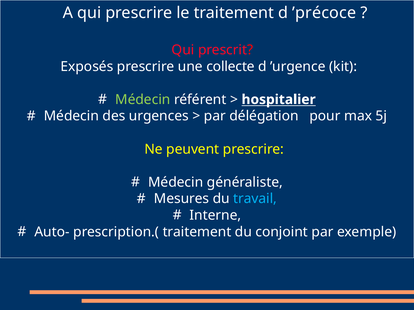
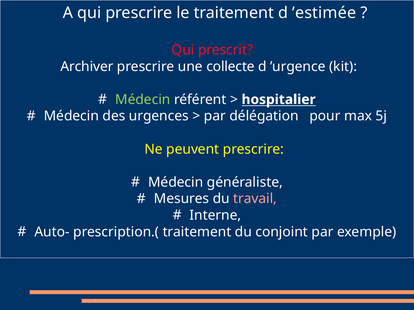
’précoce: ’précoce -> ’estimée (324, 13)
Exposés: Exposés -> Archiver (87, 67)
travail colour: light blue -> pink (255, 199)
